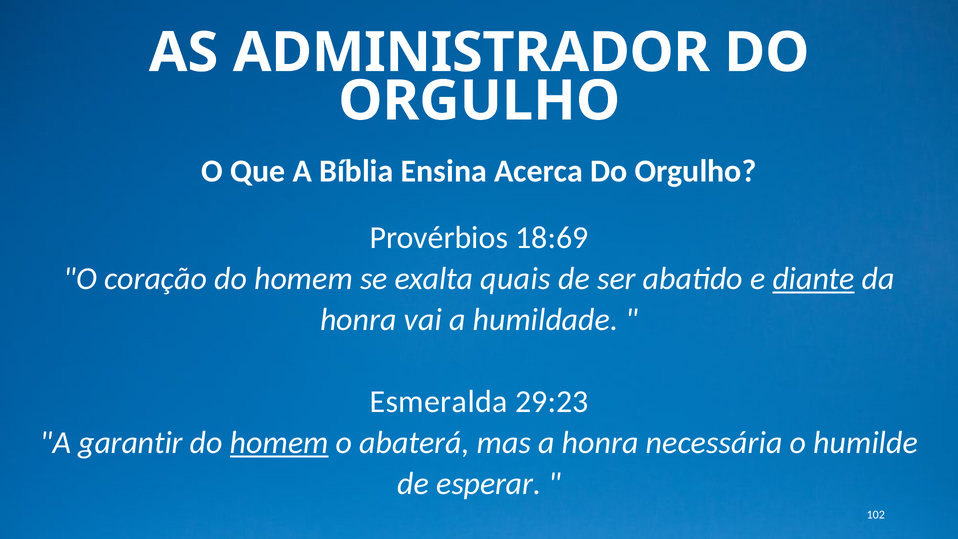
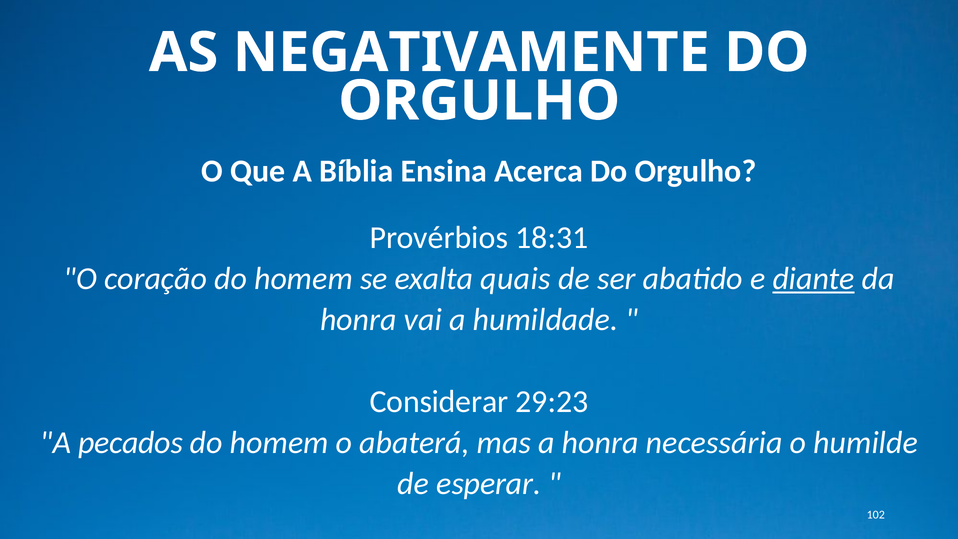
ADMINISTRADOR: ADMINISTRADOR -> NEGATIVAMENTE (471, 53)
18:69: 18:69 -> 18:31 (552, 238)
Esmeralda: Esmeralda -> Considerar (439, 402)
garantir: garantir -> pecados (131, 443)
homem underline: present -> none (279, 443)
